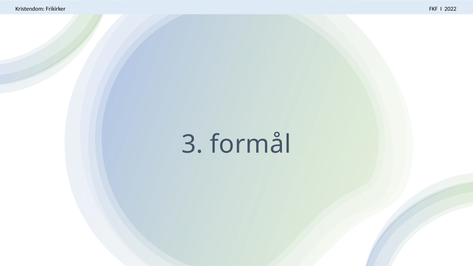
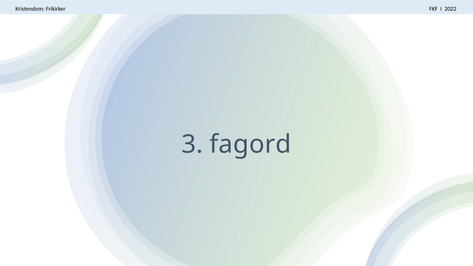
formål: formål -> fagord (250, 144)
